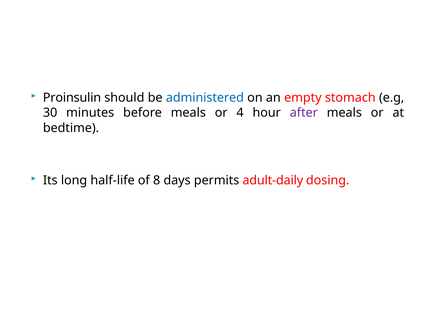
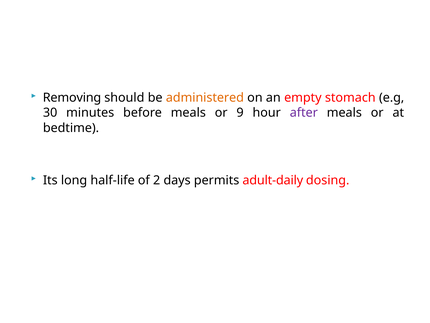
Proinsulin: Proinsulin -> Removing (72, 98)
administered colour: blue -> orange (205, 98)
4: 4 -> 9 (240, 113)
8: 8 -> 2 (157, 180)
